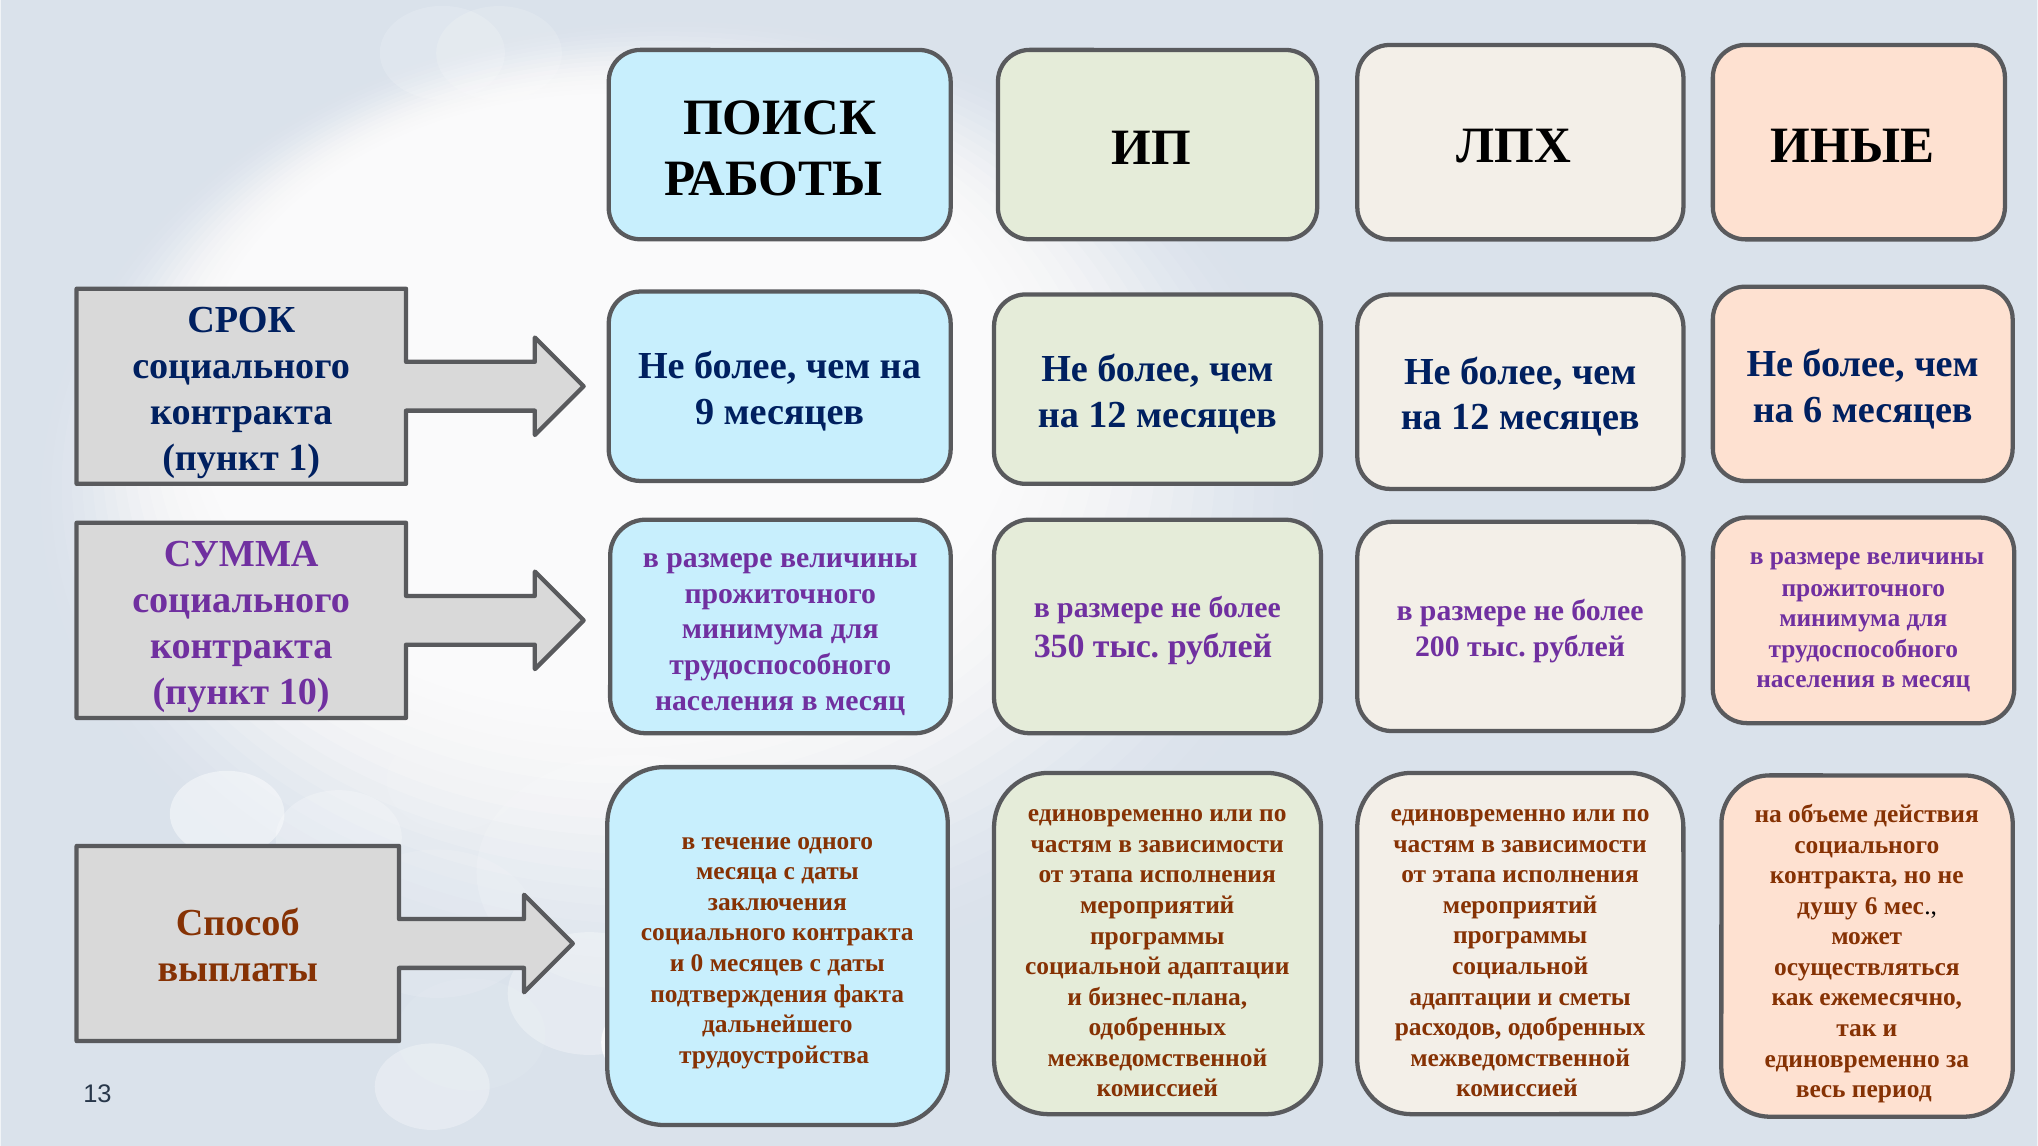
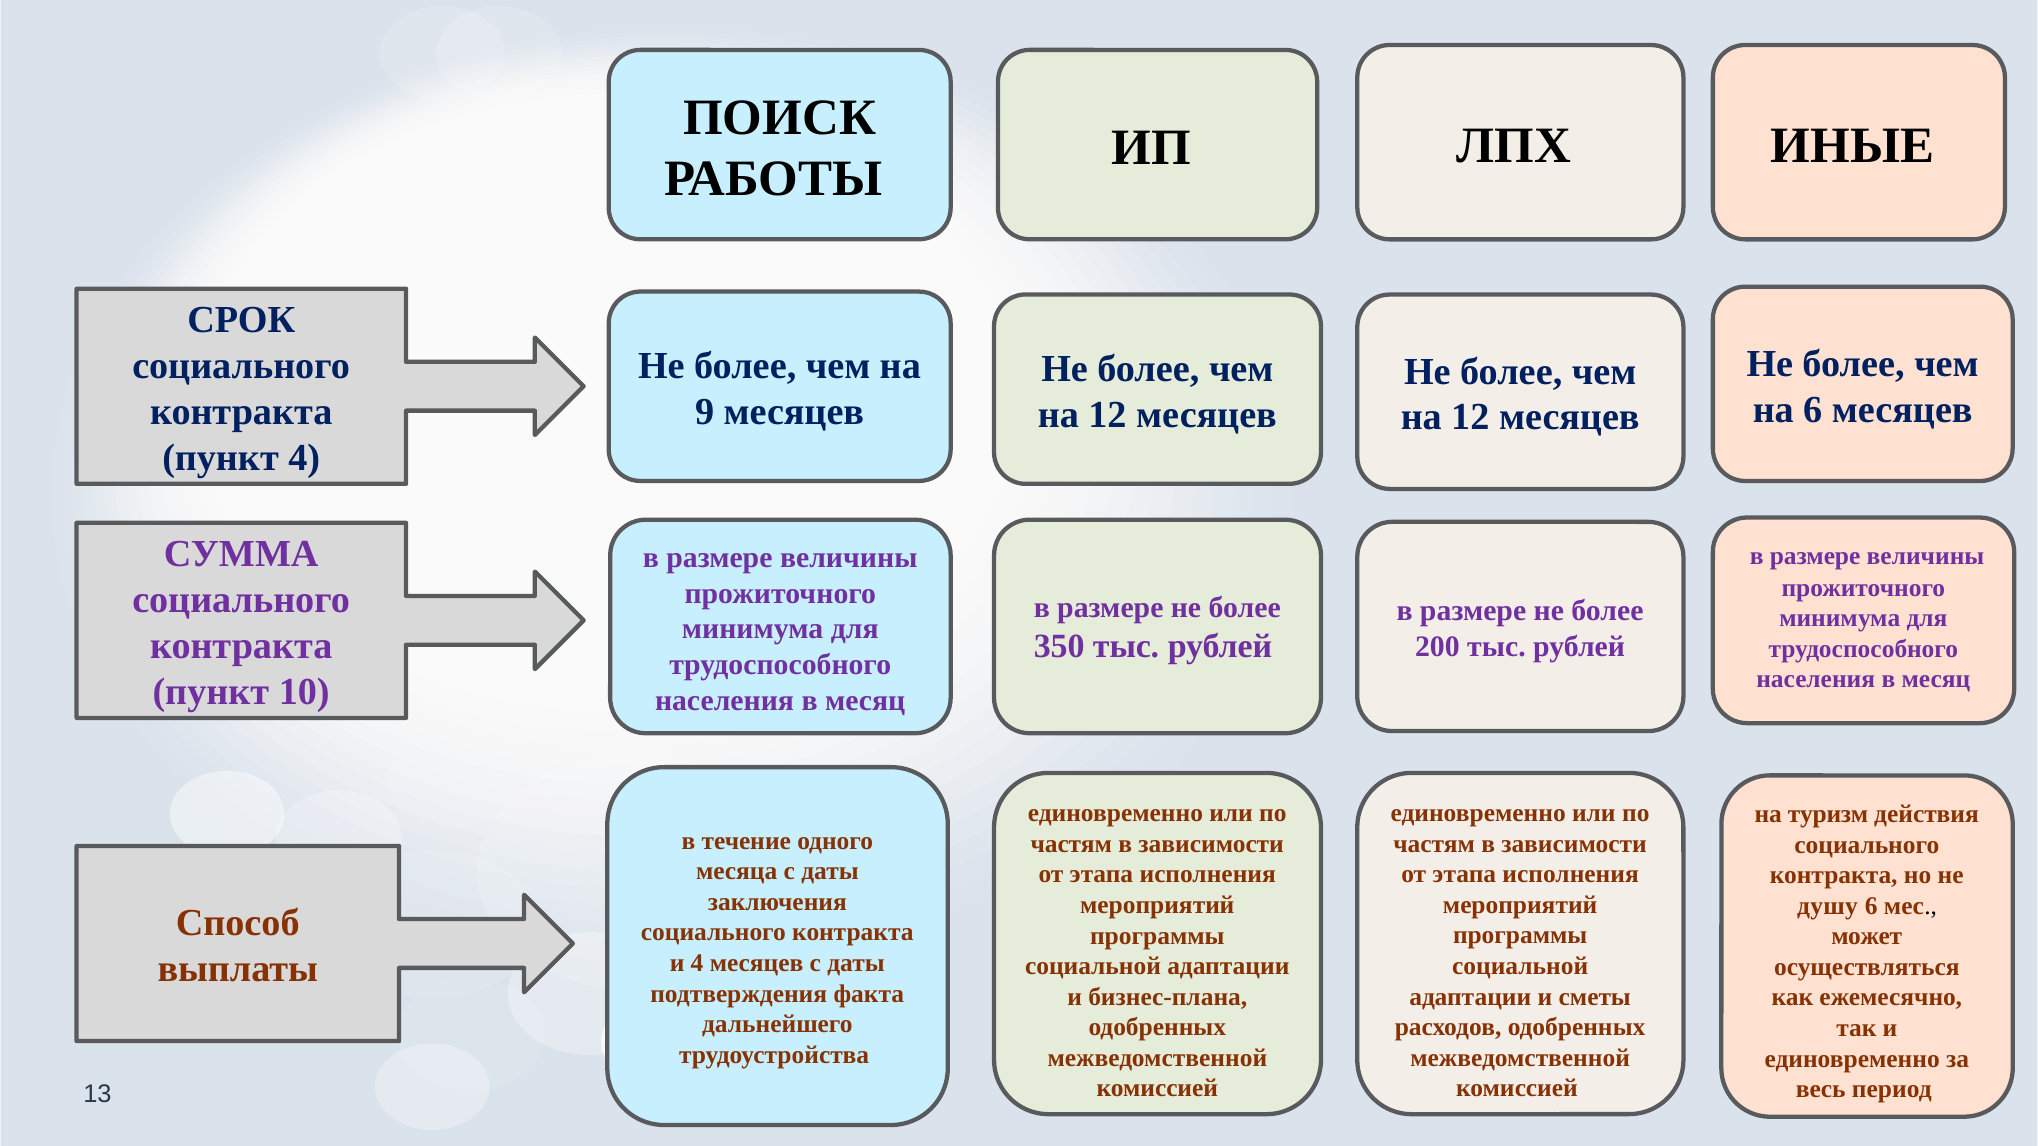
пункт 1: 1 -> 4 (304, 458)
объеме: объеме -> туризм (1828, 814)
и 0: 0 -> 4 (697, 963)
